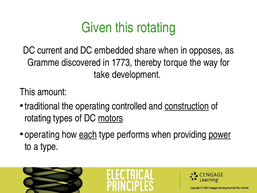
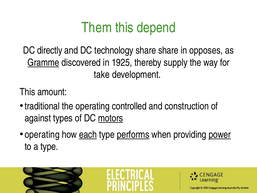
Given: Given -> Them (97, 28)
this rotating: rotating -> depend (156, 28)
current: current -> directly (50, 50)
embedded: embedded -> technology (114, 50)
share when: when -> share (168, 50)
Gramme underline: none -> present (43, 62)
1773: 1773 -> 1925 (122, 62)
torque: torque -> supply (176, 62)
construction underline: present -> none (187, 106)
rotating: rotating -> against (38, 118)
performs underline: none -> present (133, 134)
